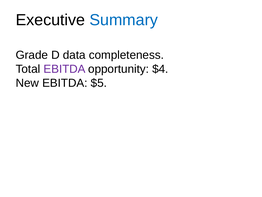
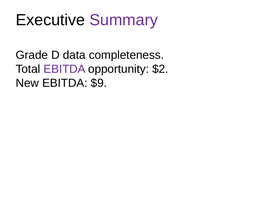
Summary colour: blue -> purple (124, 20)
$4: $4 -> $2 (160, 69)
$5: $5 -> $9 (99, 83)
